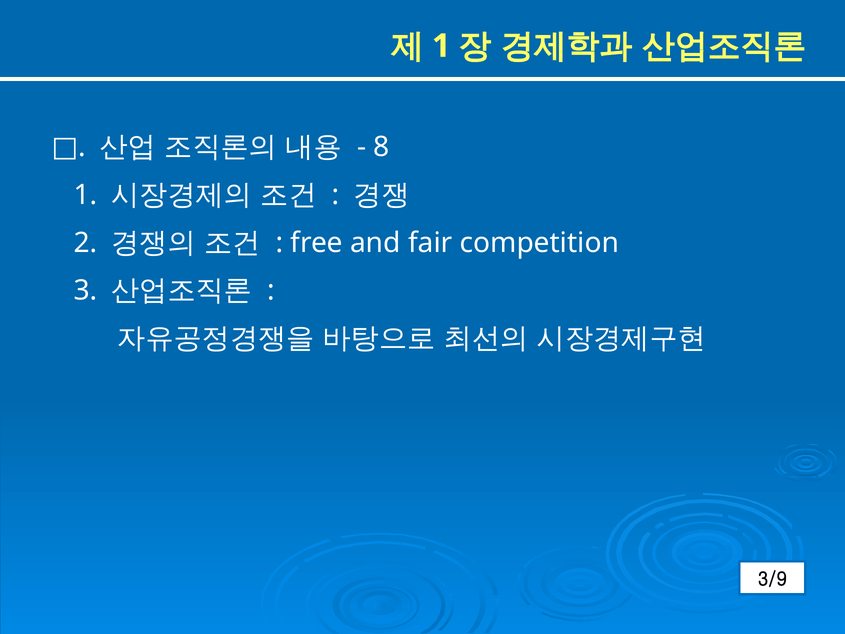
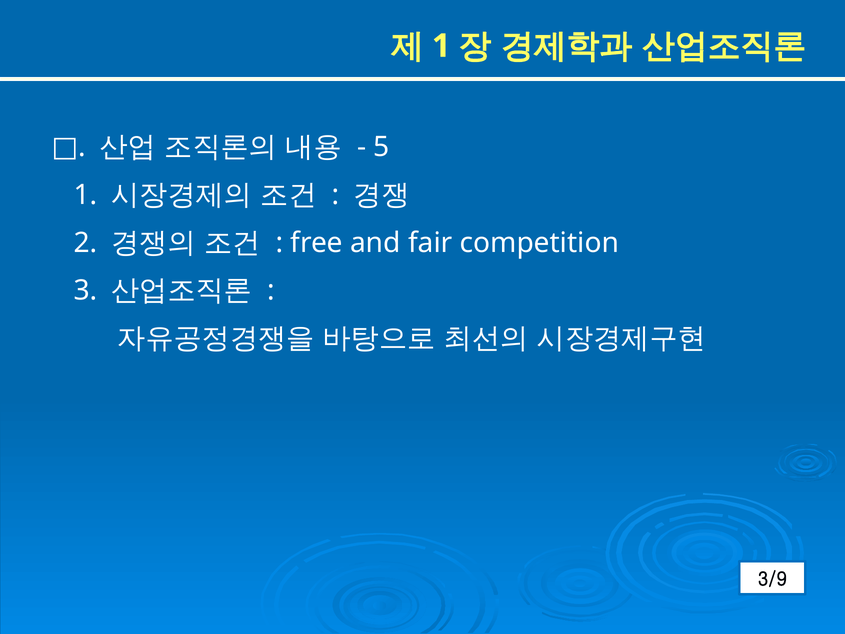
8: 8 -> 5 (381, 147)
